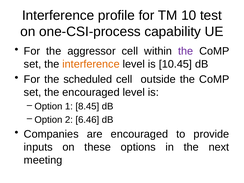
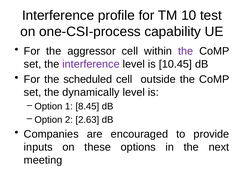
interference colour: orange -> purple (91, 64)
the encouraged: encouraged -> dynamically (91, 92)
6.46: 6.46 -> 2.63 (87, 120)
